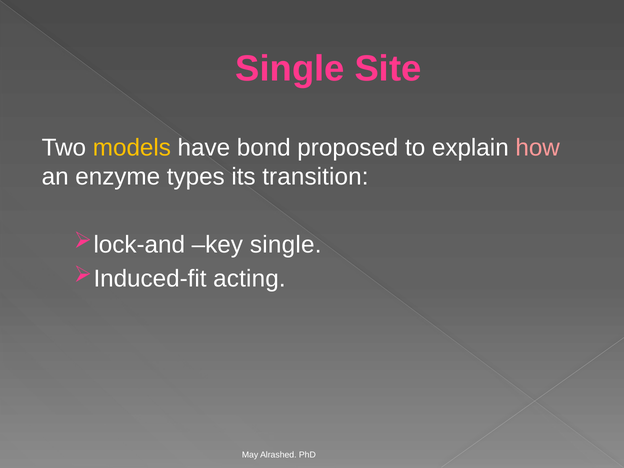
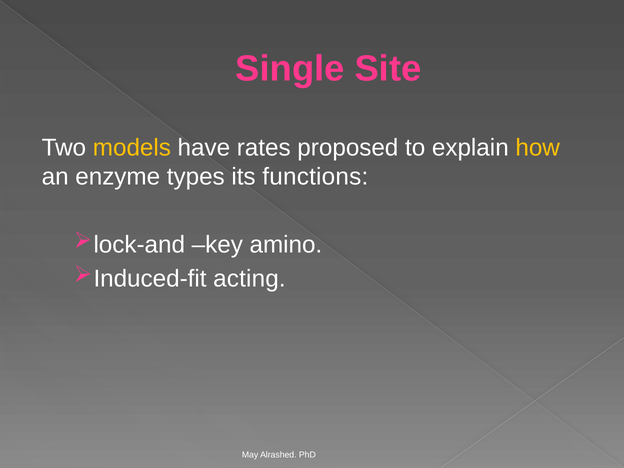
bond: bond -> rates (264, 148)
how colour: pink -> yellow (538, 148)
transition: transition -> functions (315, 177)
key single: single -> amino (286, 245)
